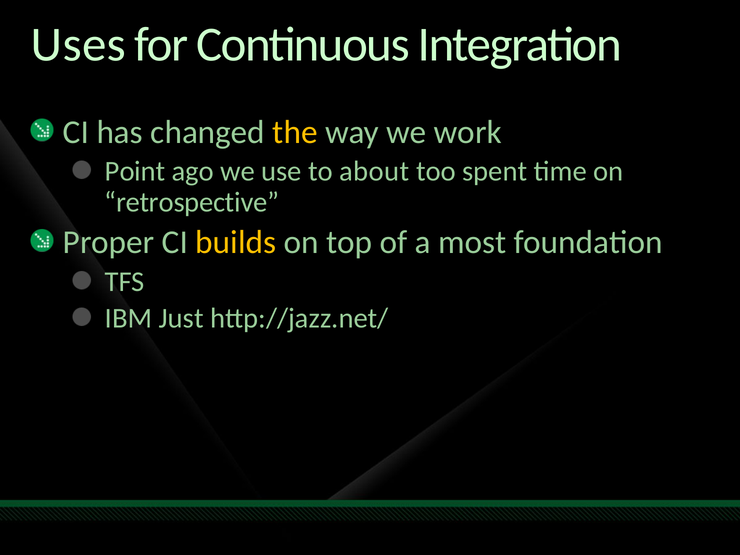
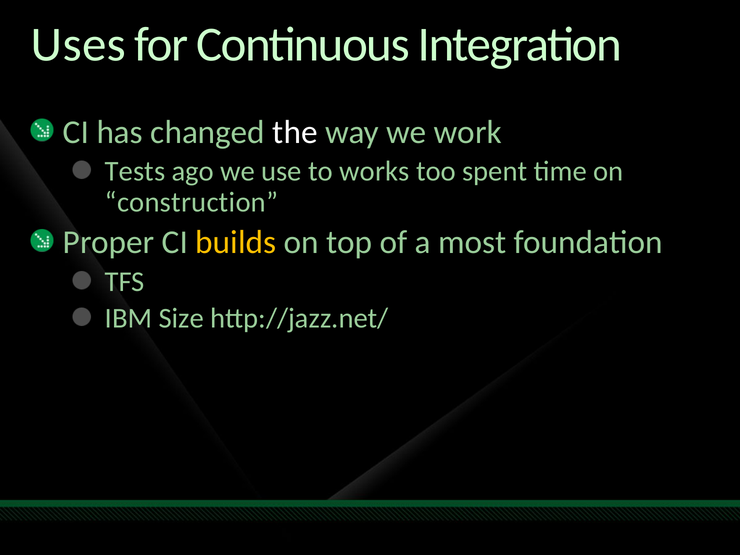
the colour: yellow -> white (295, 132)
Point: Point -> Tests (135, 171)
about: about -> works (374, 171)
retrospective: retrospective -> construction (191, 202)
Just: Just -> Size (181, 318)
